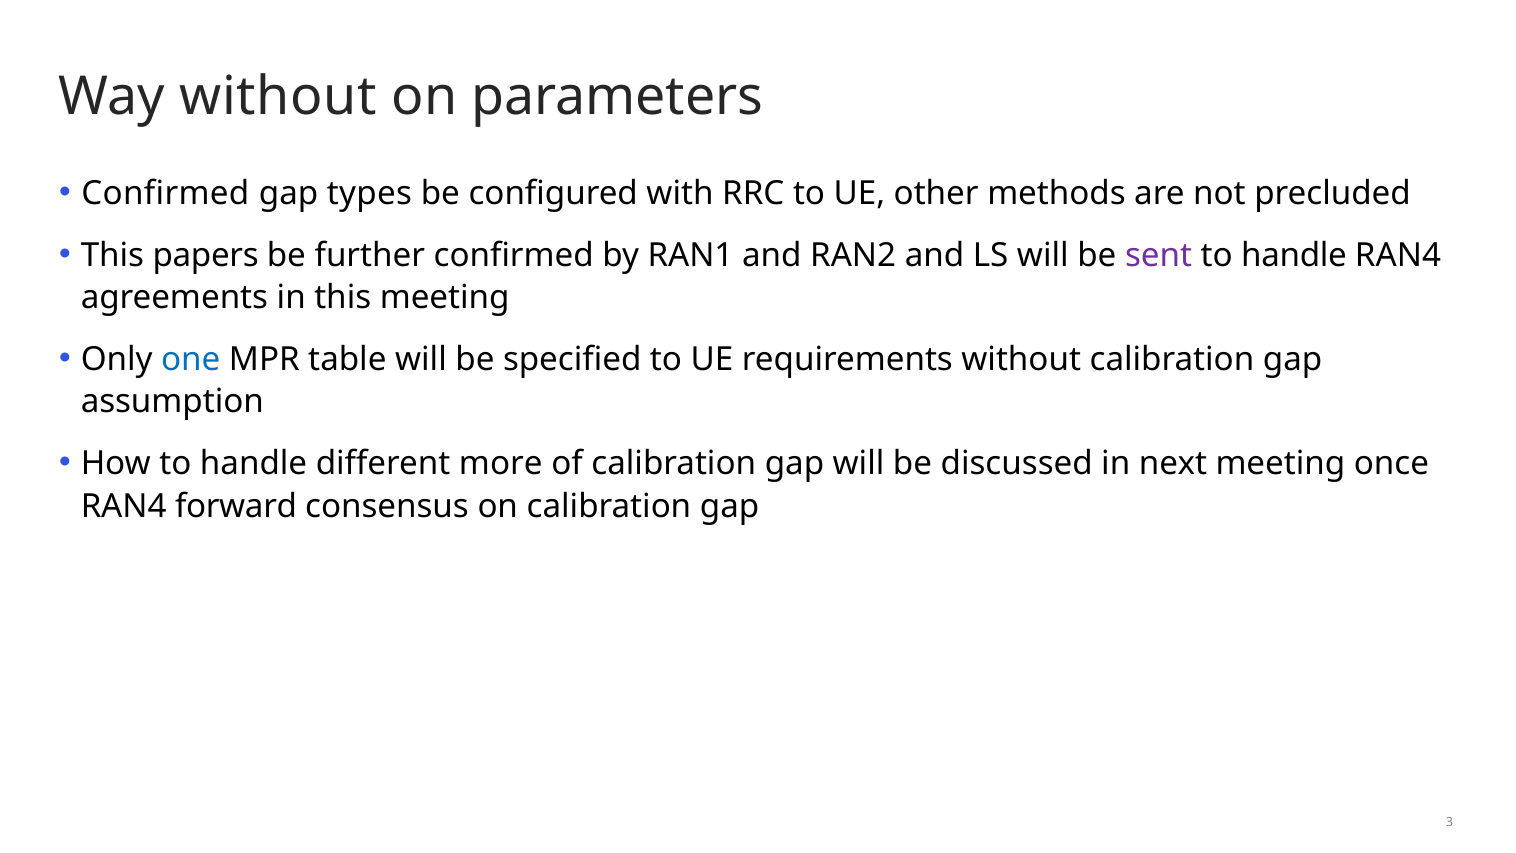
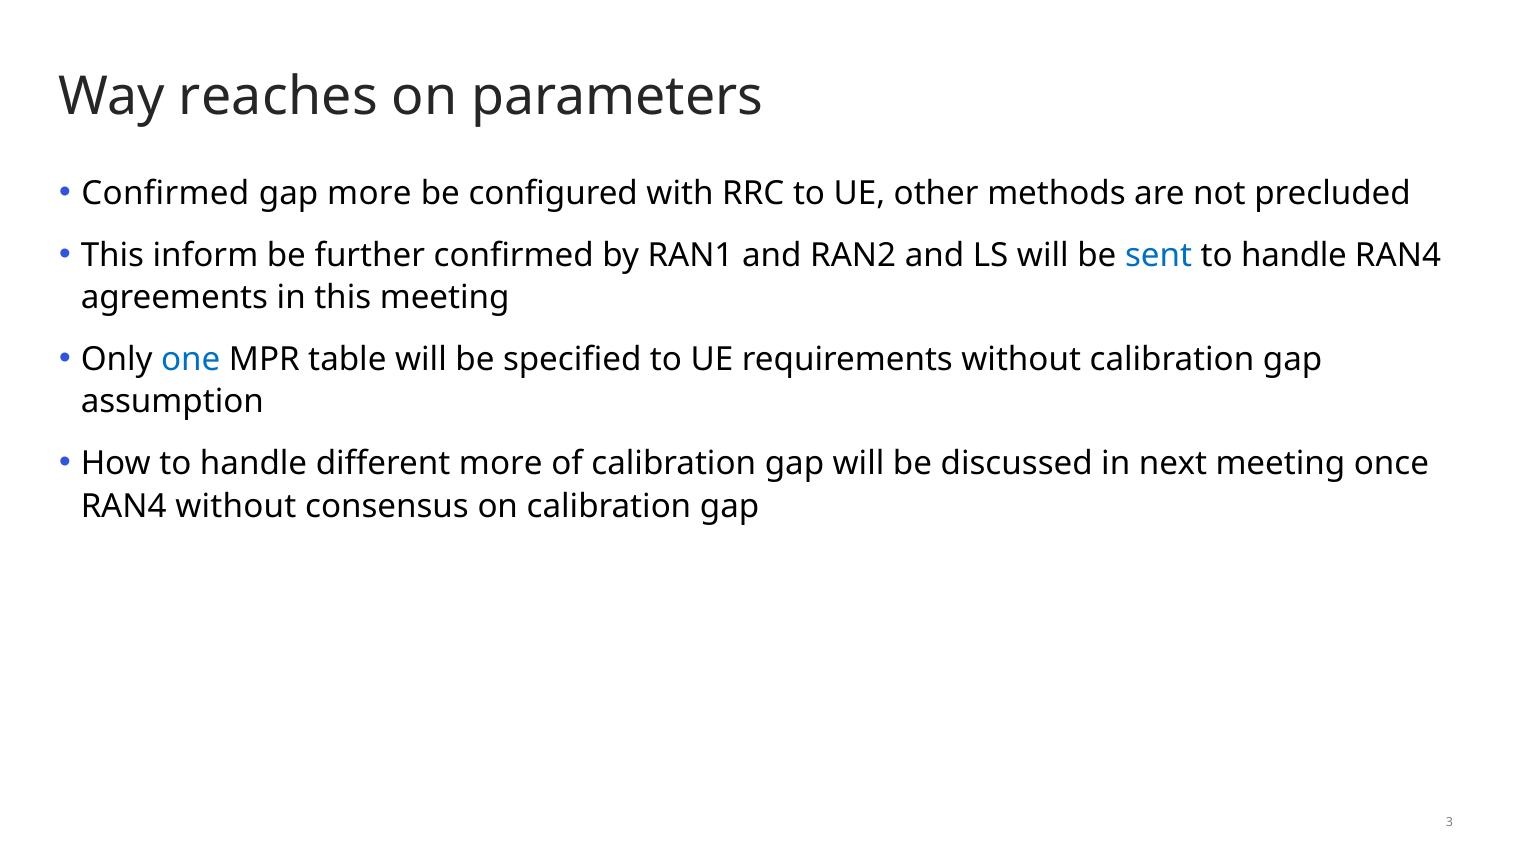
Way without: without -> reaches (278, 97)
gap types: types -> more (369, 194)
papers: papers -> inform (205, 255)
sent colour: purple -> blue (1159, 255)
RAN4 forward: forward -> without (236, 506)
